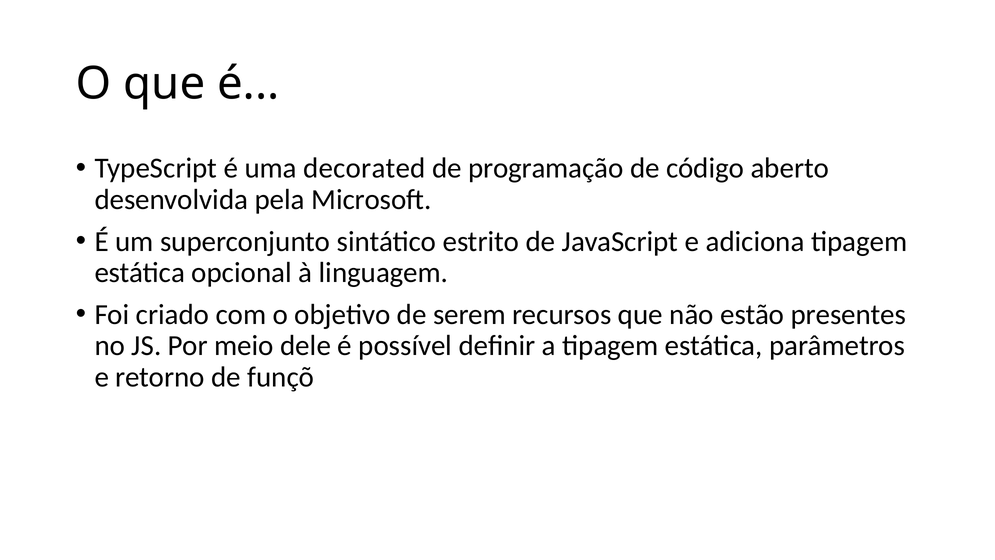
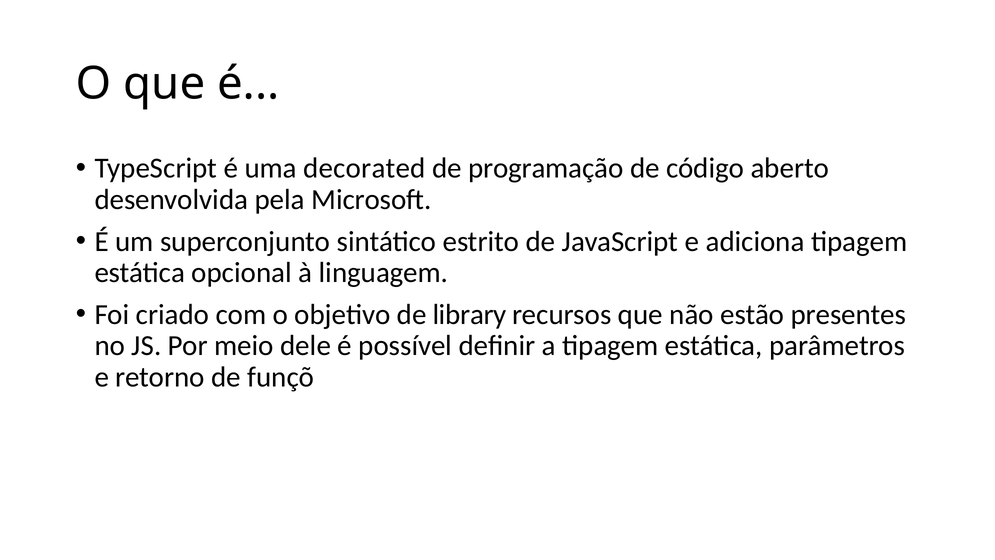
serem: serem -> library (470, 314)
